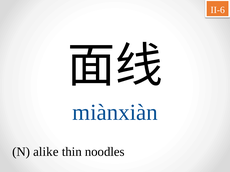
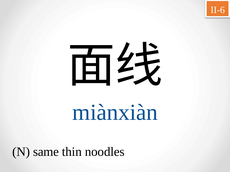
alike: alike -> same (46, 152)
